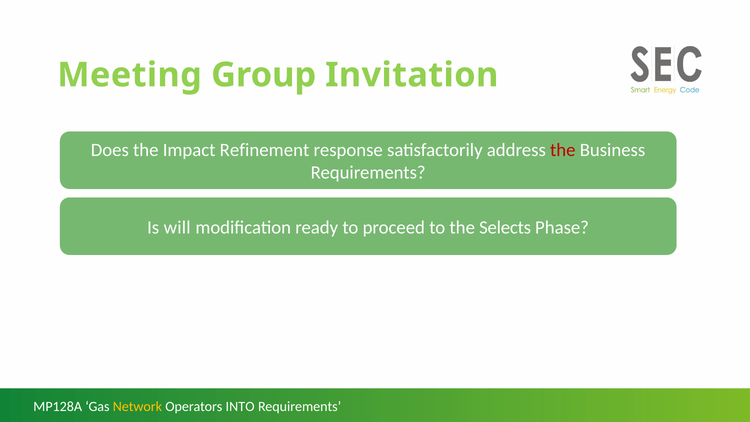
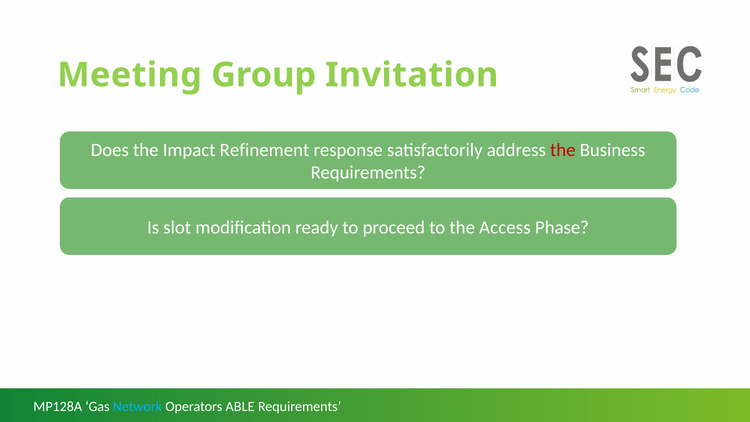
will: will -> slot (177, 227)
Selects: Selects -> Access (505, 227)
Network colour: yellow -> light blue (137, 406)
INTO: INTO -> ABLE (240, 406)
